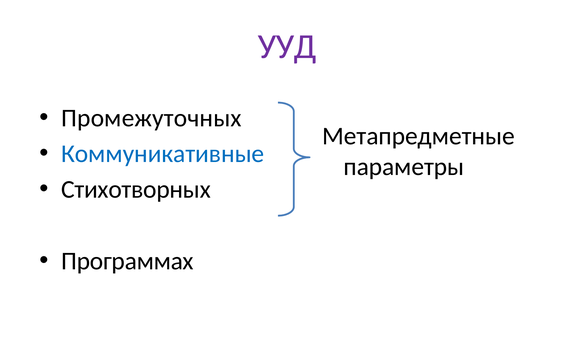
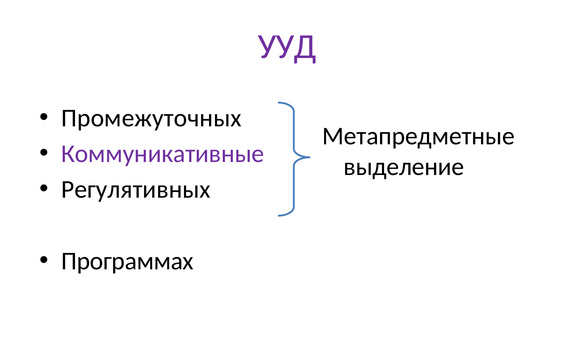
Коммуникативные colour: blue -> purple (163, 154)
параметры: параметры -> выделение (404, 167)
Стихотворных: Стихотворных -> Регулятивных (136, 189)
